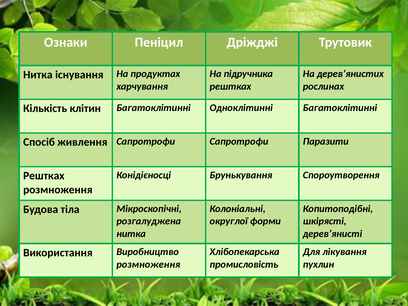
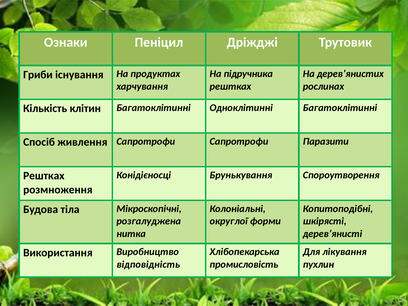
Нитка: Нитка -> Гриби (38, 75)
розмноження: розмноження -> відповідність (148, 264)
